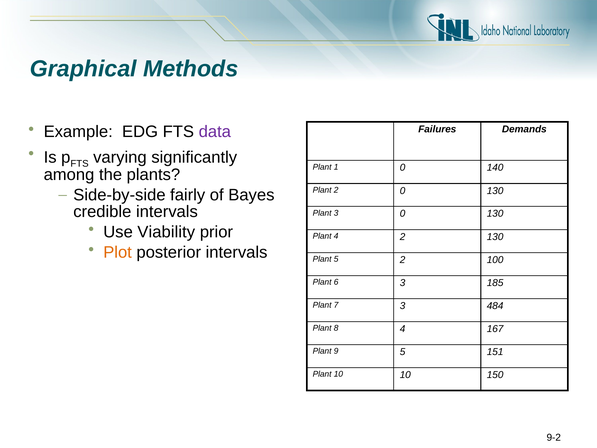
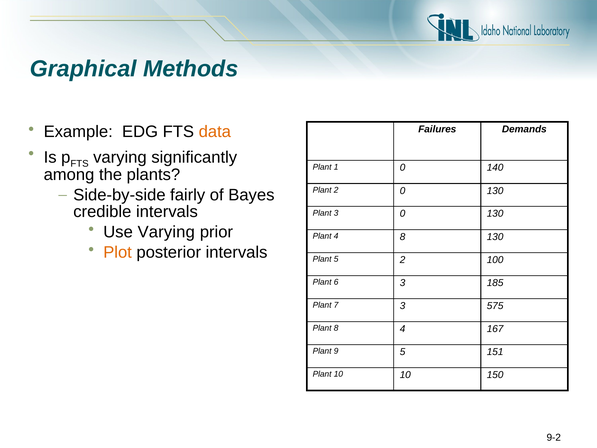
data colour: purple -> orange (215, 132)
Use Viability: Viability -> Varying (166, 232)
4 2: 2 -> 8 (403, 237)
484: 484 -> 575 (495, 306)
